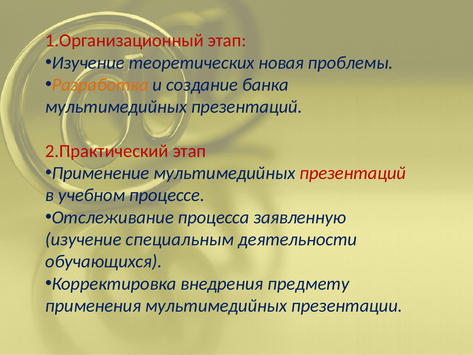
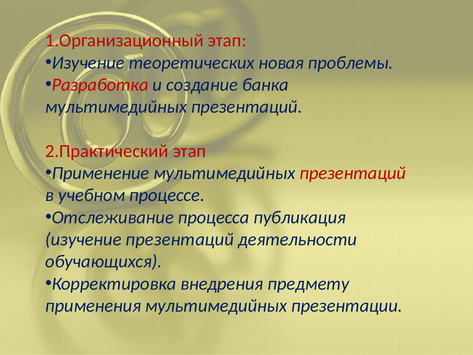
Разработка colour: orange -> red (100, 85)
заявленную: заявленную -> публикация (300, 217)
изучение специальным: специальным -> презентаций (180, 239)
